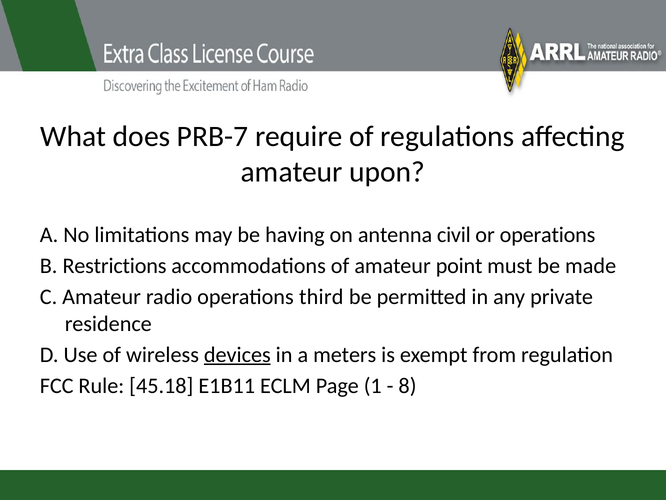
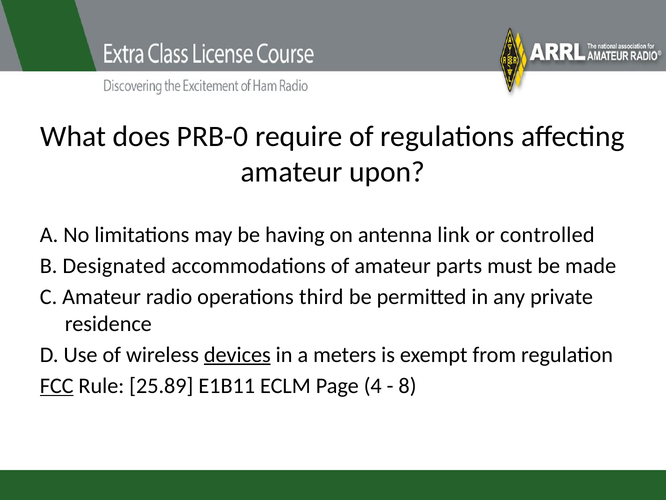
PRB-7: PRB-7 -> PRB-0 (213, 136)
civil: civil -> link (454, 235)
or operations: operations -> controlled (547, 235)
Restrictions: Restrictions -> Designated (114, 266)
point: point -> parts (459, 266)
FCC underline: none -> present (57, 386)
45.18: 45.18 -> 25.89 (161, 386)
1: 1 -> 4 (373, 386)
